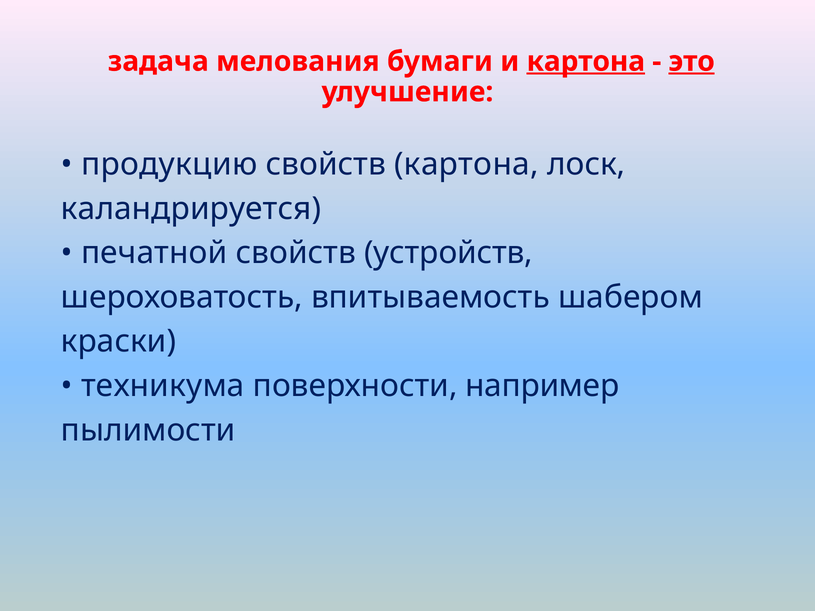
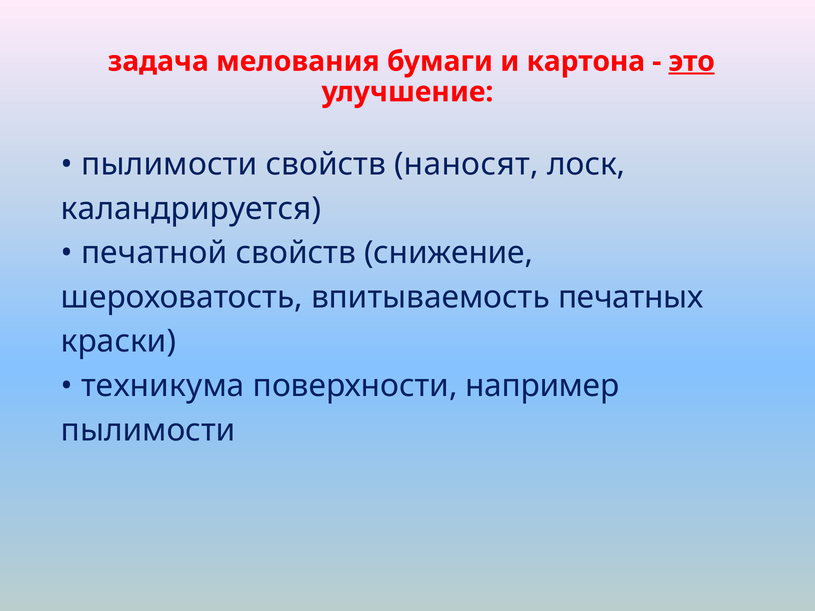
картона underline: present -> none (586, 61)
продукцию: продукцию -> пылимости (169, 164)
свойств картона: картона -> наносят (466, 164)
устройств: устройств -> снижение (449, 253)
шабером: шабером -> печатных (631, 297)
